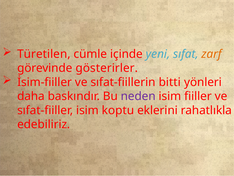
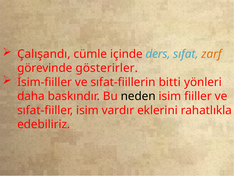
Türetilen: Türetilen -> Çalışandı (44, 54)
yeni: yeni -> ders (158, 54)
neden colour: purple -> black (138, 96)
koptu: koptu -> vardır (118, 110)
